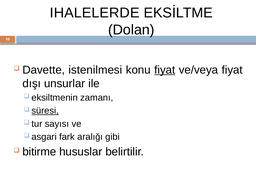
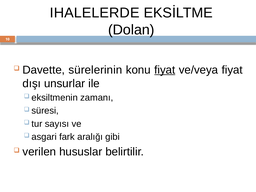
istenilmesi: istenilmesi -> sürelerinin (95, 70)
süresi underline: present -> none (45, 111)
bitirme: bitirme -> verilen (39, 152)
